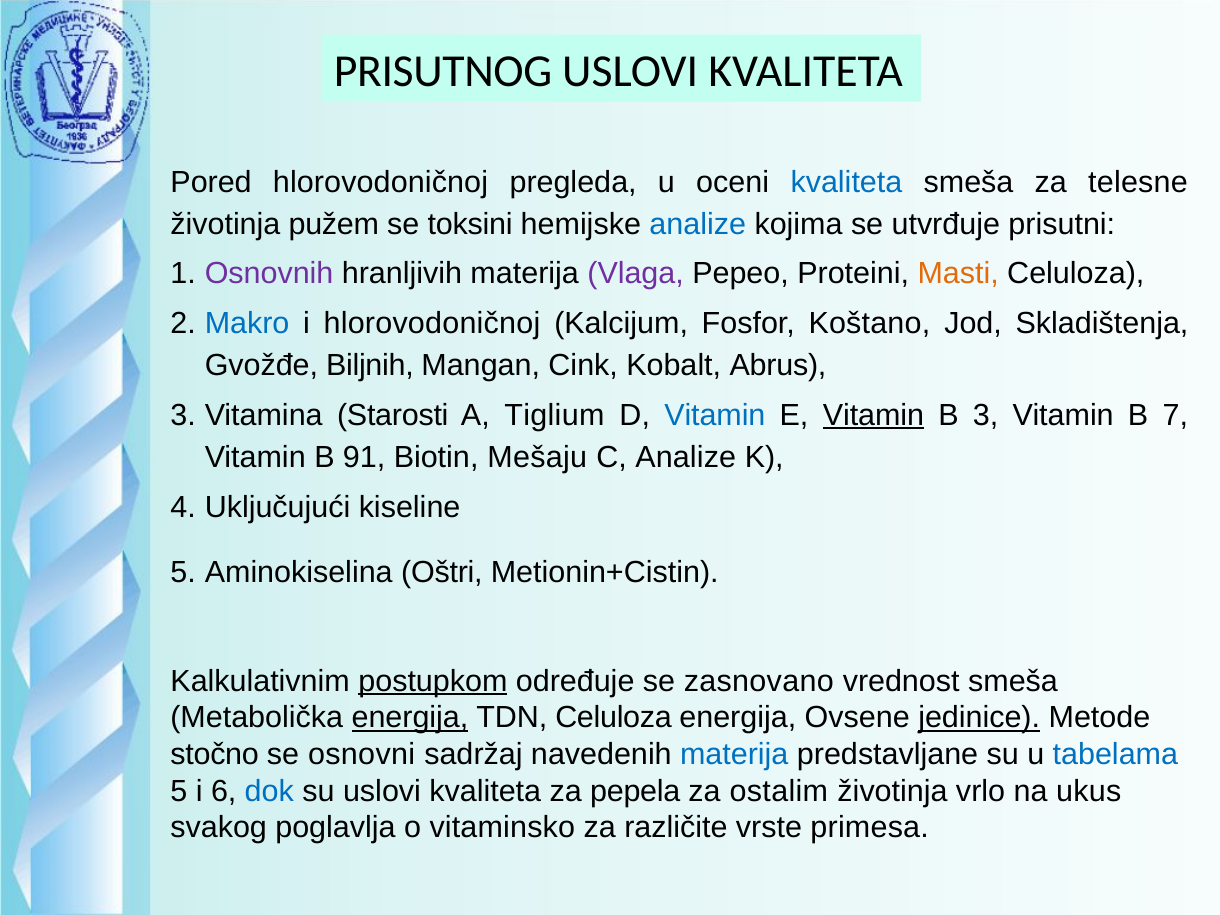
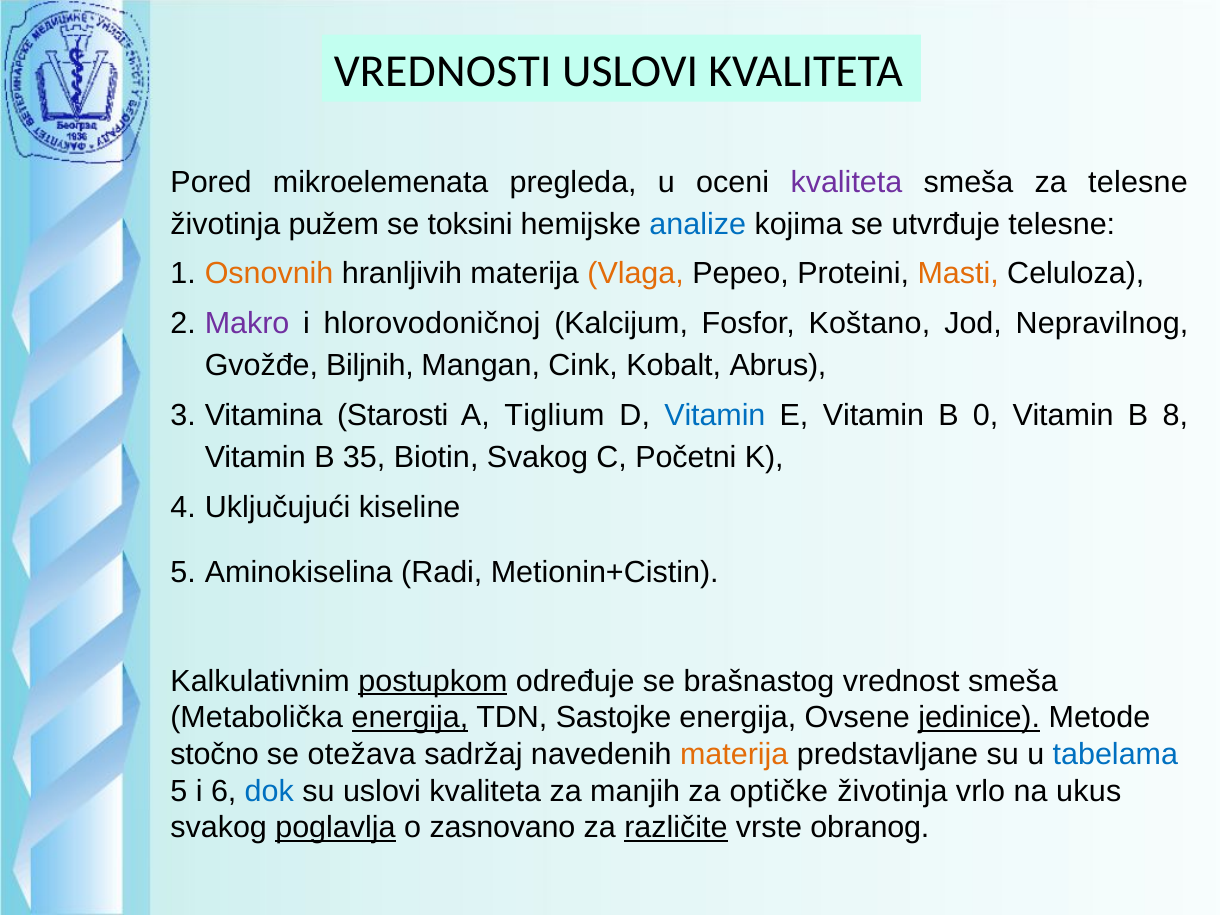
PRISUTNOG: PRISUTNOG -> VREDNOSTI (443, 71)
Pored hlorovodoničnoj: hlorovodoničnoj -> mikroelemenata (381, 182)
kvaliteta colour: blue -> purple (846, 182)
utvrđuje prisutni: prisutni -> telesne (1062, 224)
Osnovnih colour: purple -> orange (269, 274)
Vlaga colour: purple -> orange (636, 274)
Makro colour: blue -> purple (247, 323)
Skladištenja: Skladištenja -> Nepravilnog (1102, 323)
Vitamin underline: present -> none (873, 415)
B 3: 3 -> 0 (986, 415)
7: 7 -> 8 (1175, 415)
91: 91 -> 35 (364, 457)
Biotin Mešaju: Mešaju -> Svakog (537, 457)
C Analize: Analize -> Početni (686, 457)
Oštri: Oštri -> Radi (442, 572)
zasnovano: zasnovano -> brašnastog (759, 681)
TDN Celuloza: Celuloza -> Sastojke (613, 718)
osnovni: osnovni -> otežava (362, 754)
materija colour: blue -> orange (734, 754)
pepela: pepela -> manjih (635, 791)
ostalim: ostalim -> optičke (779, 791)
poglavlja underline: none -> present (335, 828)
vitaminsko: vitaminsko -> zasnovano (502, 828)
različite underline: none -> present (676, 828)
primesa: primesa -> obranog (870, 828)
